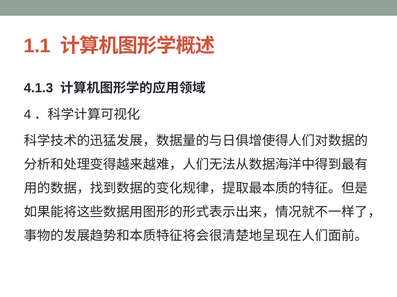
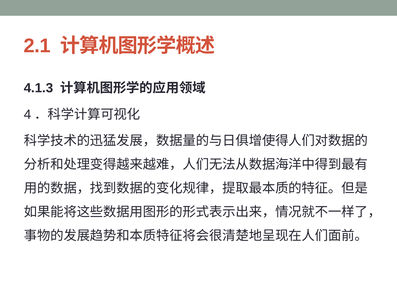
1.1: 1.1 -> 2.1 (37, 46)
